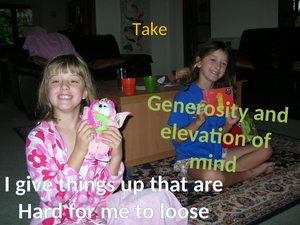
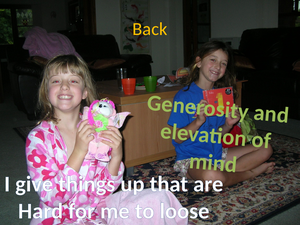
Take: Take -> Back (150, 29)
